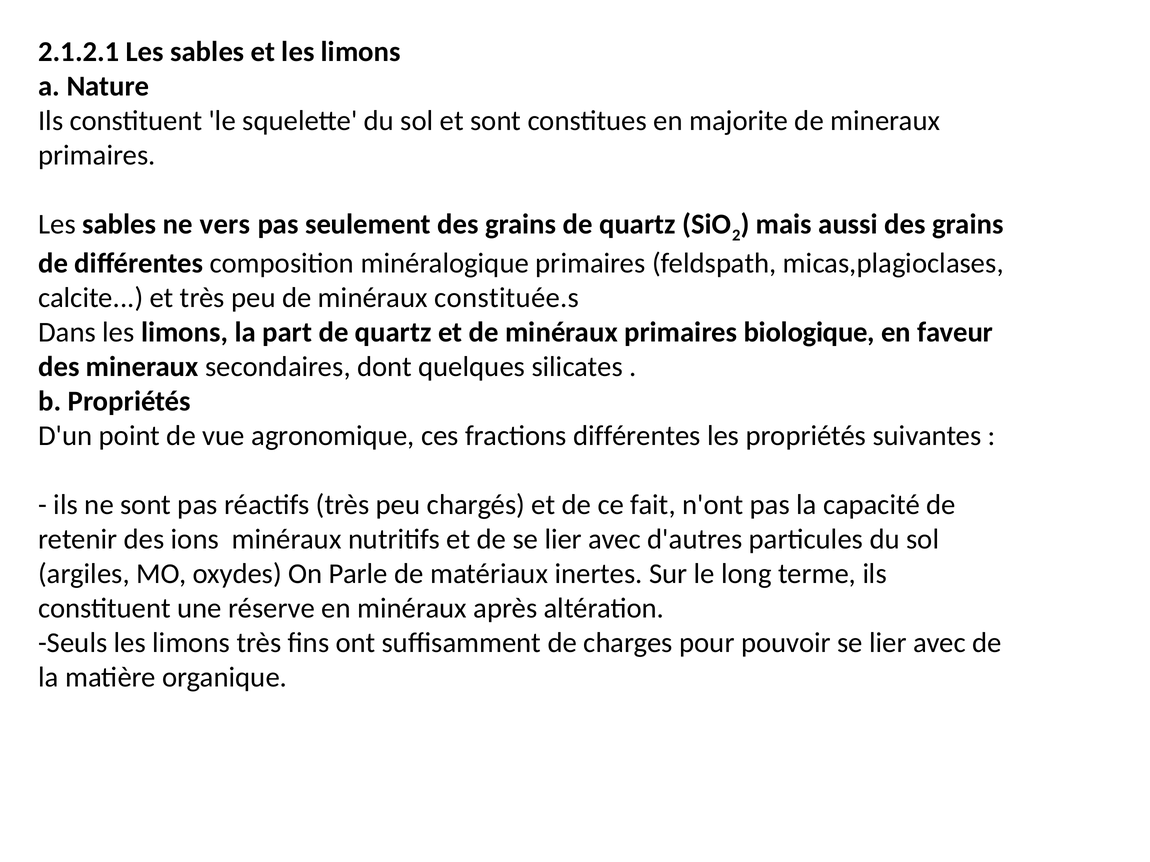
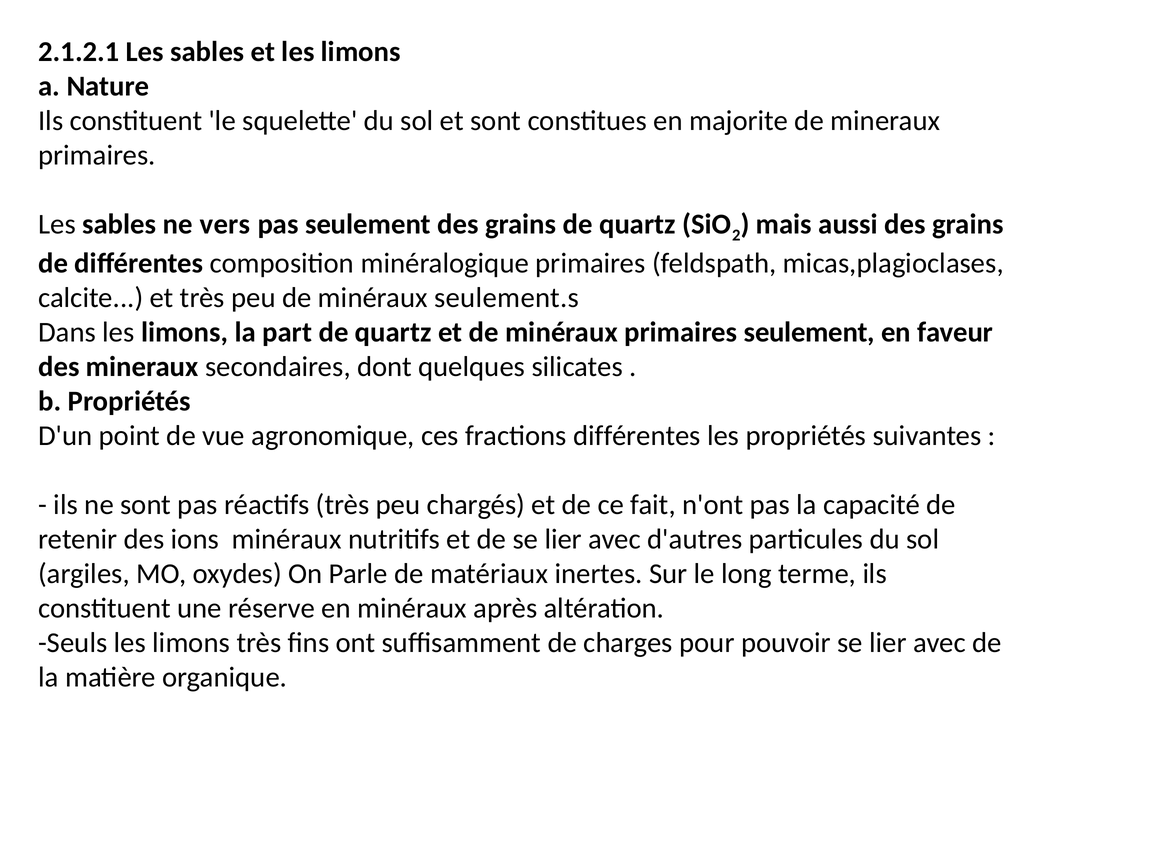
constituée.s: constituée.s -> seulement.s (507, 298)
primaires biologique: biologique -> seulement (809, 333)
